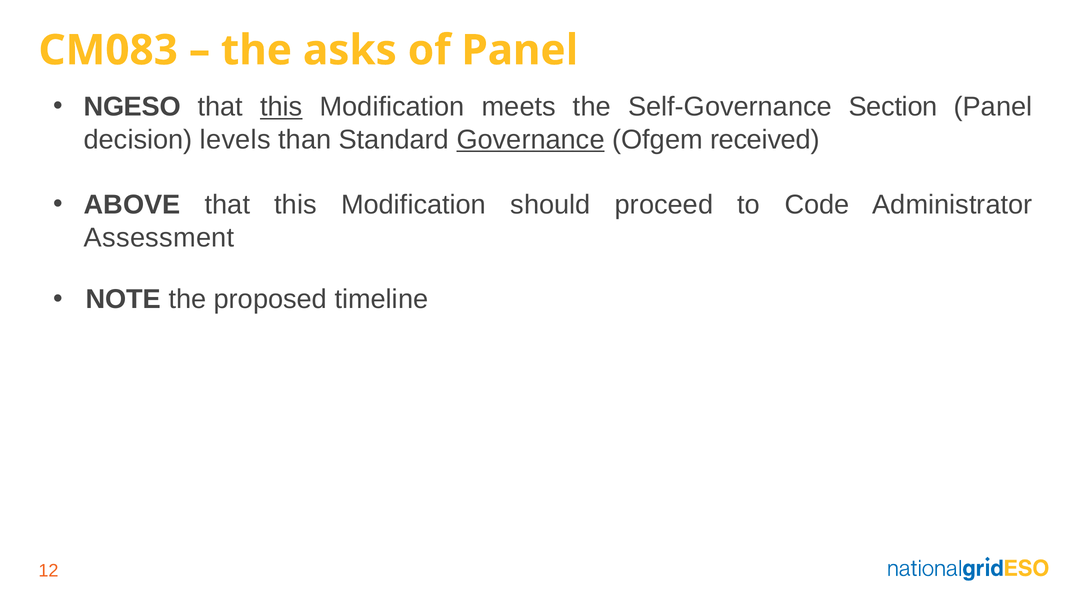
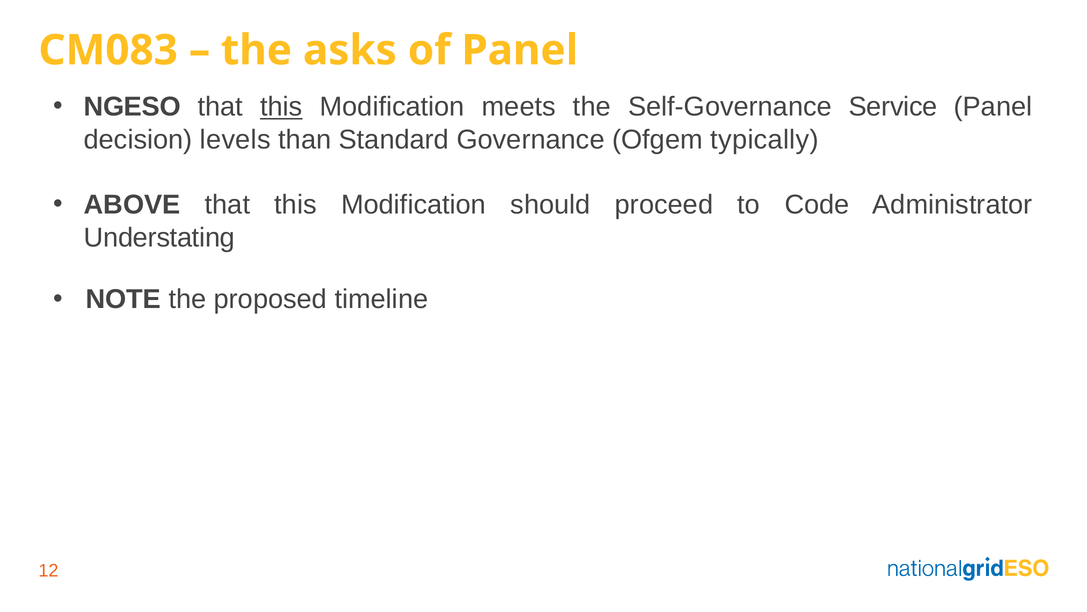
Section: Section -> Service (893, 107)
Governance underline: present -> none (531, 140)
received: received -> typically (765, 140)
Assessment: Assessment -> Understating (159, 237)
